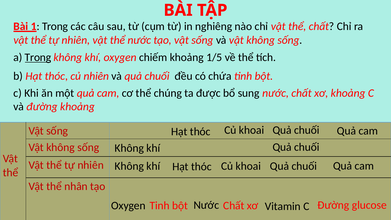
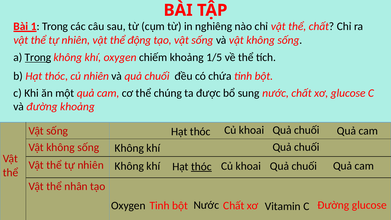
thể nước: nước -> động (139, 40)
xơ khoảng: khoảng -> glucose (348, 93)
thóc underline: none -> present (201, 166)
